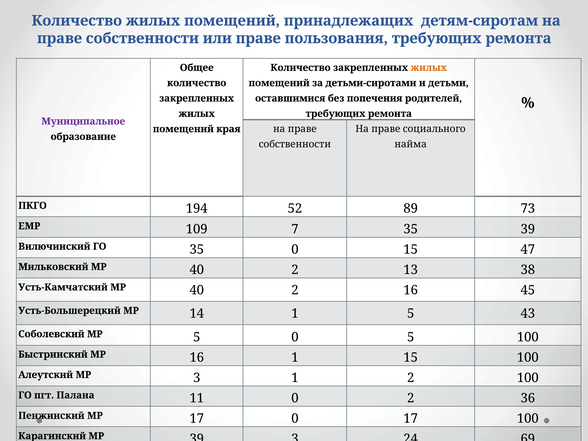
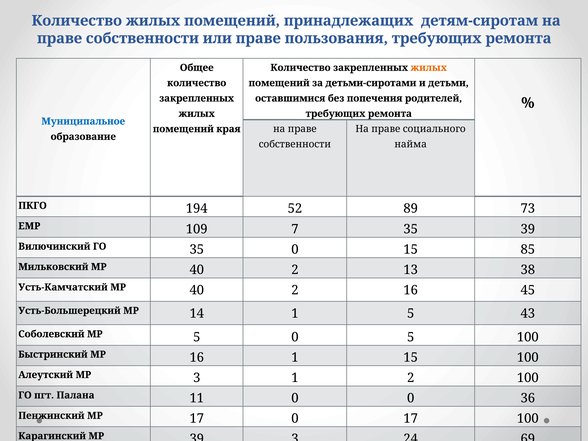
Муниципальное colour: purple -> blue (83, 121)
47: 47 -> 85 (528, 249)
0 2: 2 -> 0 (411, 398)
